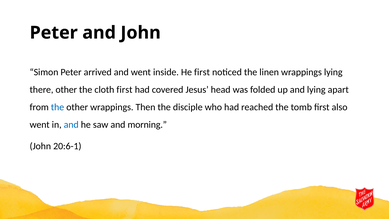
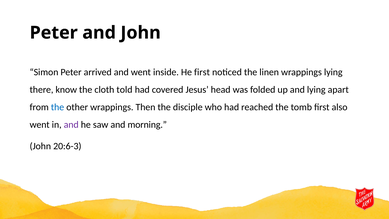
there other: other -> know (66, 90)
cloth first: first -> told (124, 90)
and colour: blue -> purple (71, 125)
20:6-1: 20:6-1 -> 20:6-3 (67, 146)
